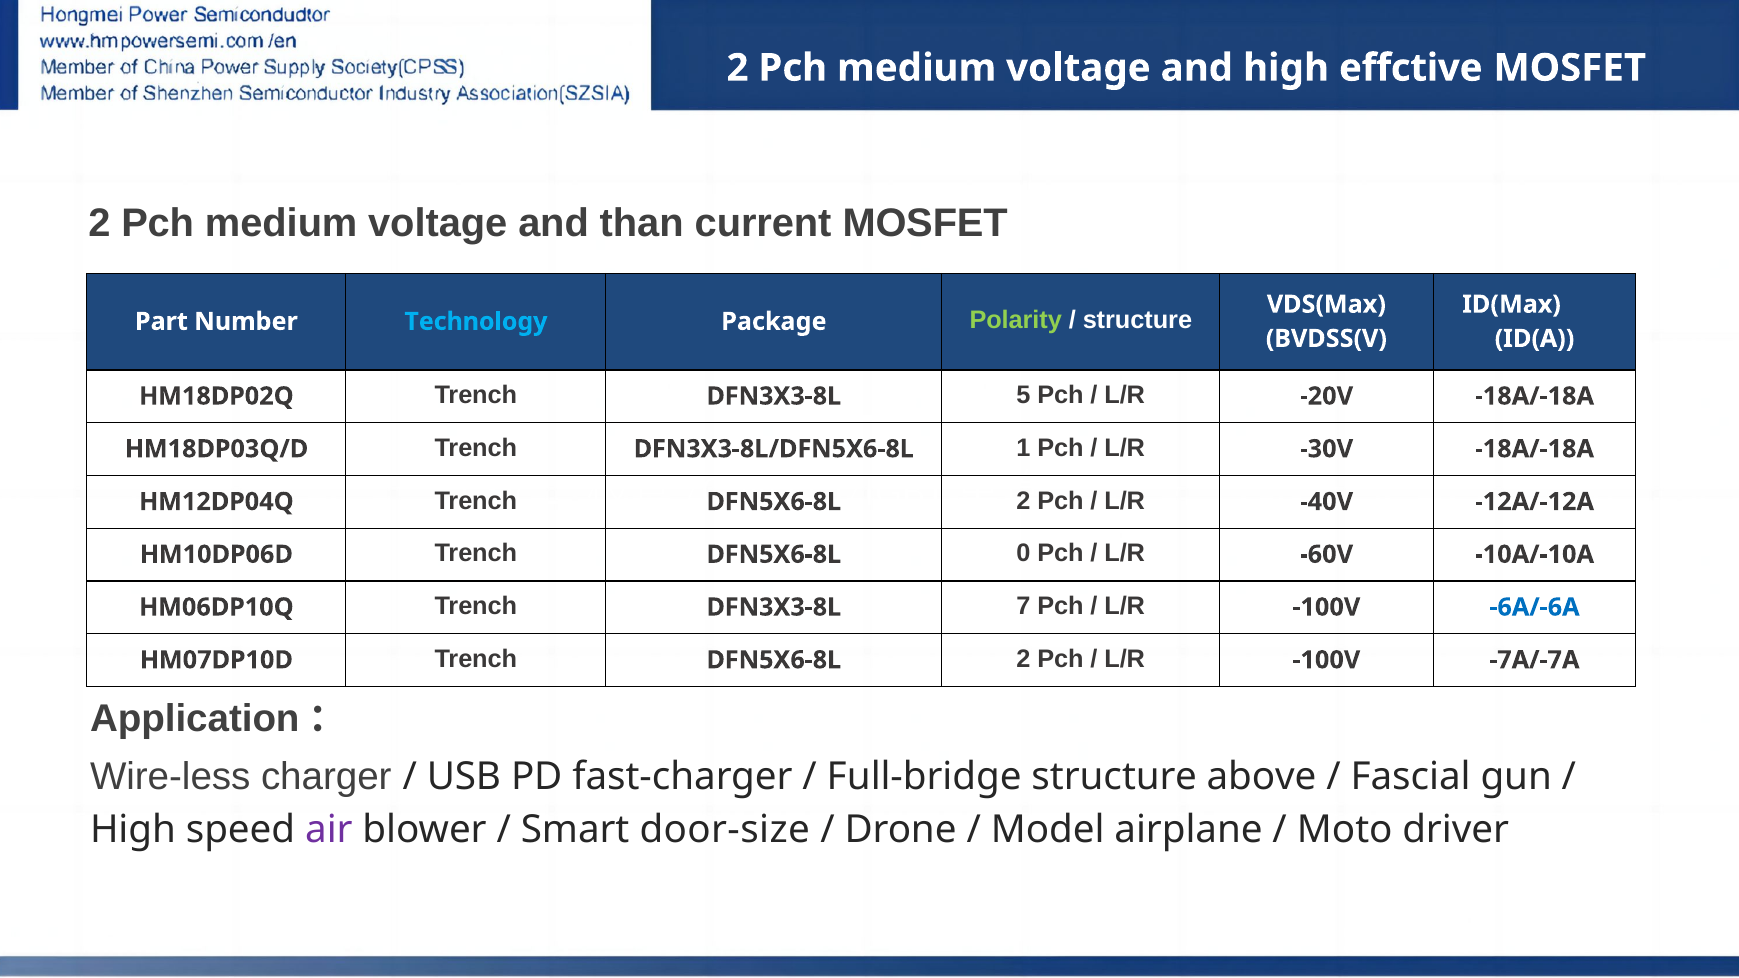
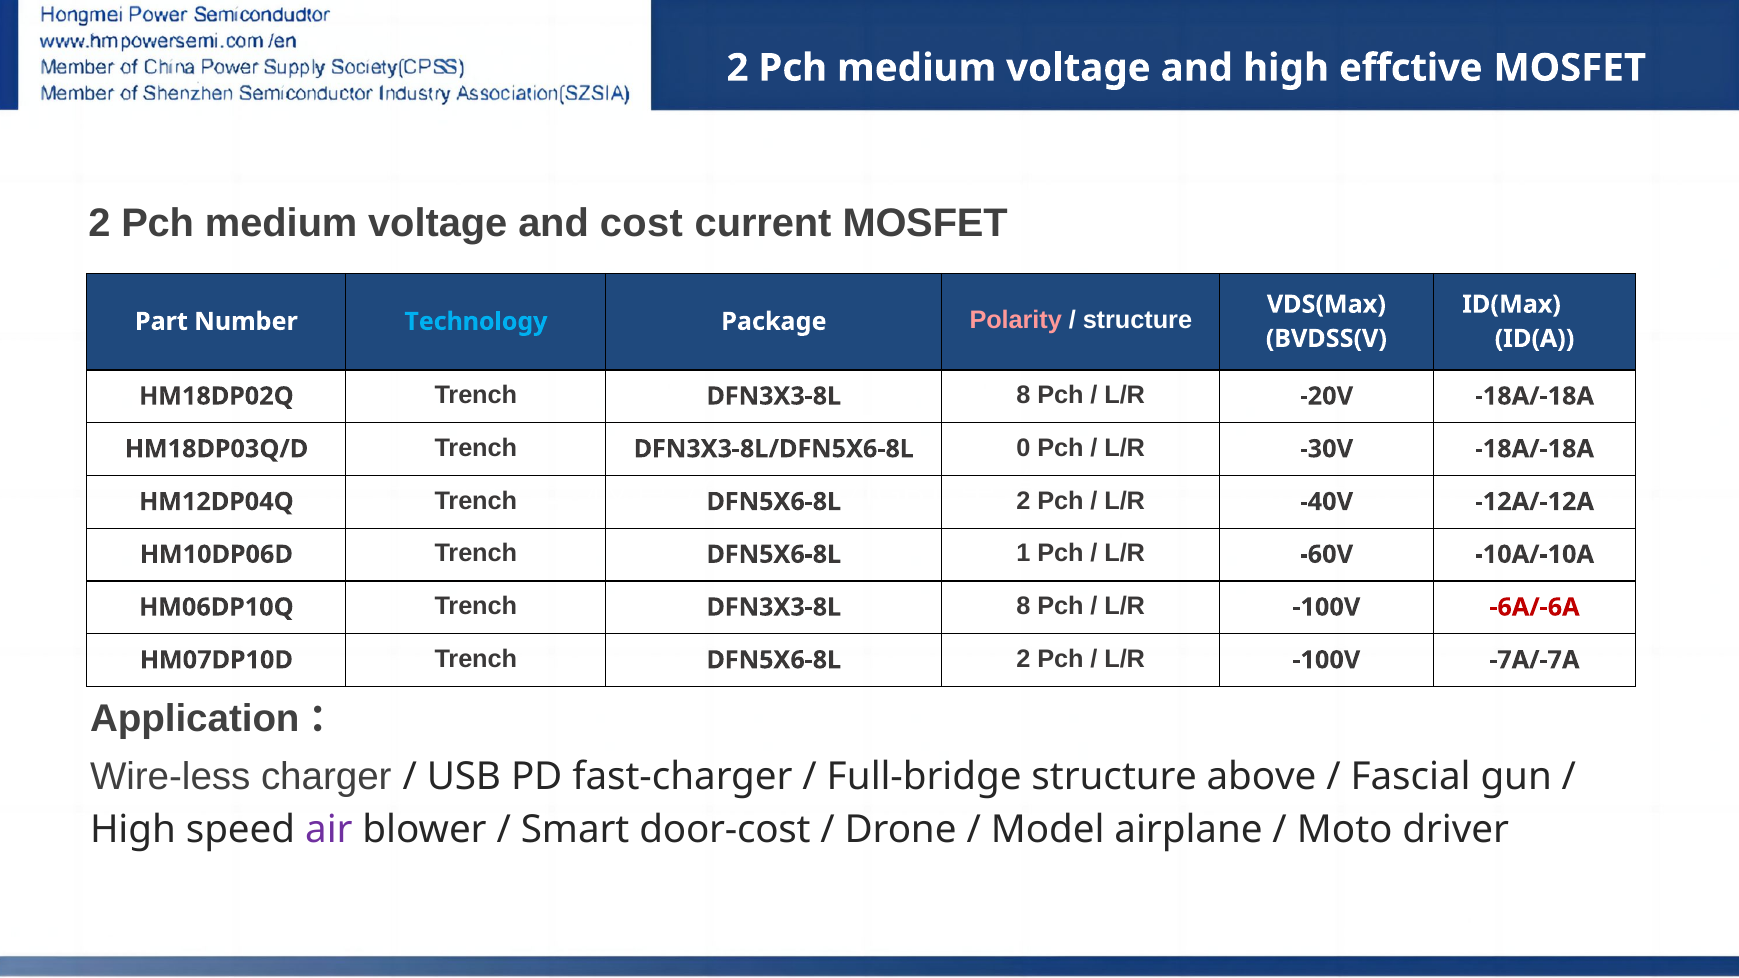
than: than -> cost (641, 224)
Polarity colour: light green -> pink (1016, 320)
HM18DP02Q Trench DFN3X3-8L 5: 5 -> 8 (1023, 395)
1: 1 -> 0 (1023, 448)
0: 0 -> 1 (1023, 554)
HM06DP10Q Trench DFN3X3-8L 7: 7 -> 8 (1023, 606)
-6A/-6A colour: blue -> red (1535, 607)
door-size: door-size -> door-cost (725, 830)
